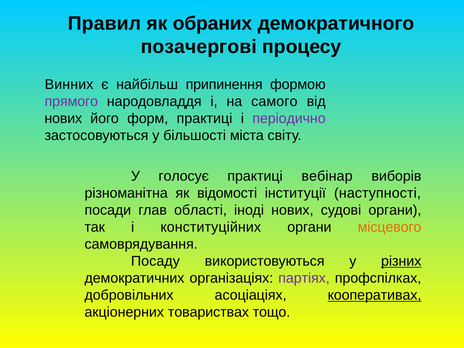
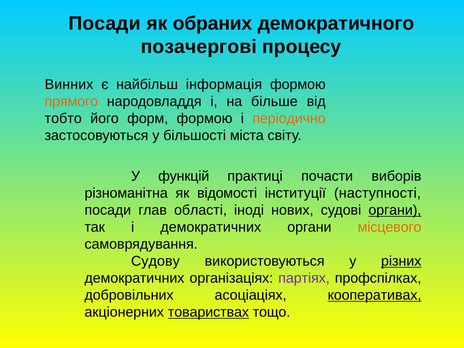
Правил: Правил -> Посади (104, 24)
припинення: припинення -> інформація (224, 85)
прямого colour: purple -> orange (71, 102)
самого: самого -> більше (274, 102)
нових: нових -> тобто (63, 119)
форм практиці: практиці -> формою (205, 119)
періодично colour: purple -> orange (289, 119)
голосує: голосує -> функцій (184, 176)
вебінар: вебінар -> почасти (327, 176)
органи underline: none -> present (395, 210)
і конституційних: конституційних -> демократичних (211, 227)
Посаду: Посаду -> Судову (155, 261)
товариствах underline: none -> present (208, 312)
